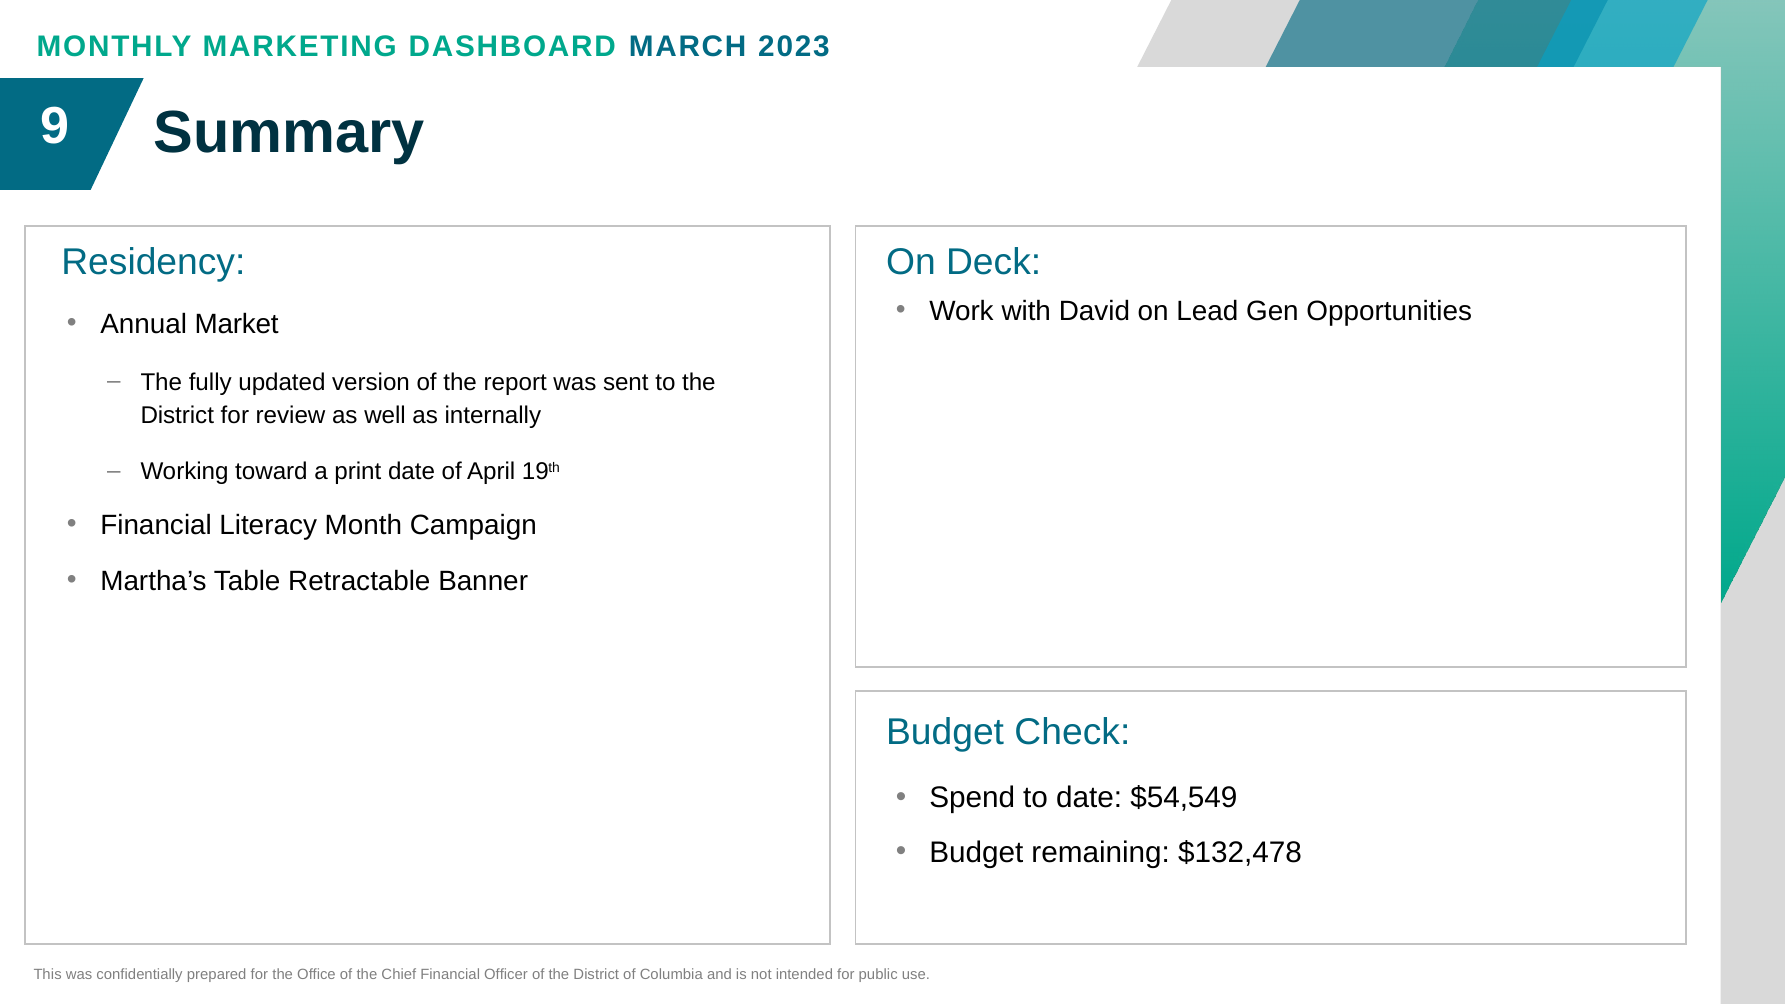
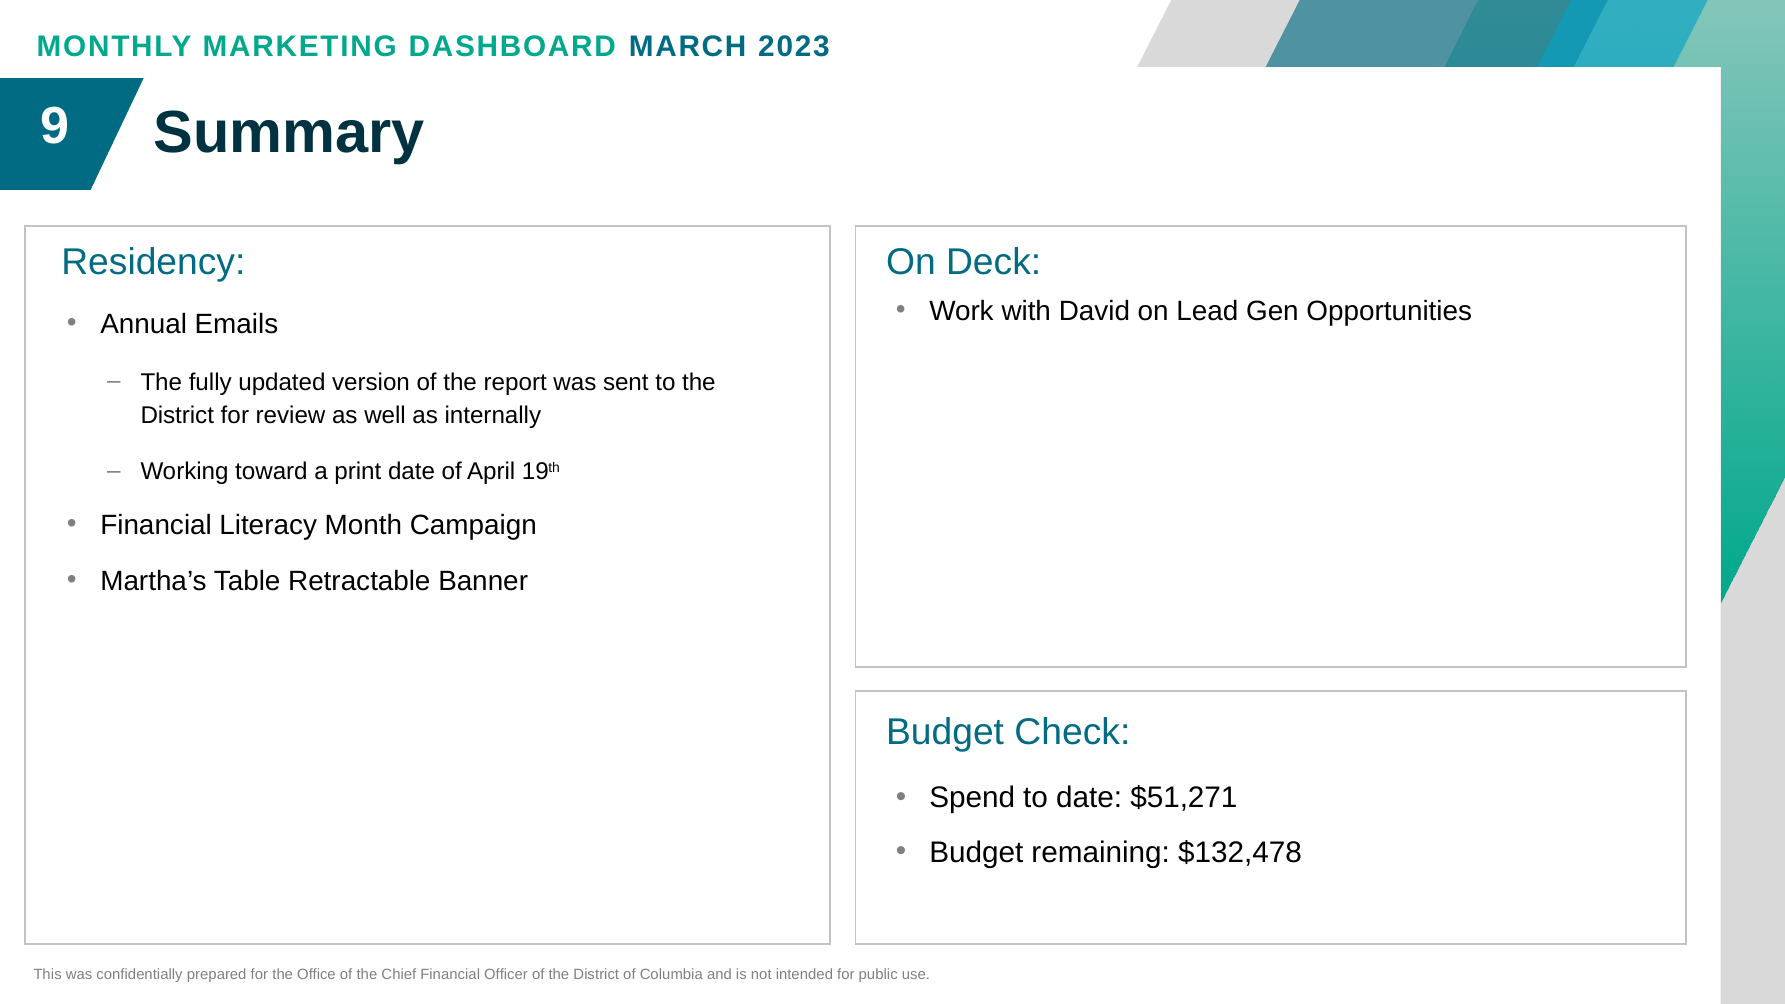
Market: Market -> Emails (237, 324)
$54,549: $54,549 -> $51,271 (1184, 798)
